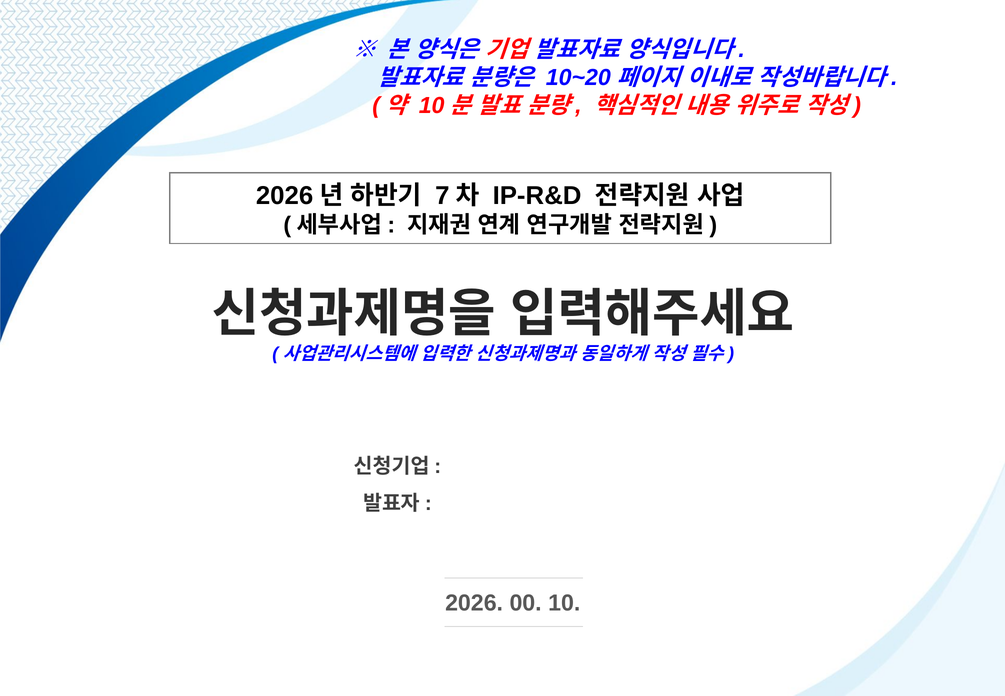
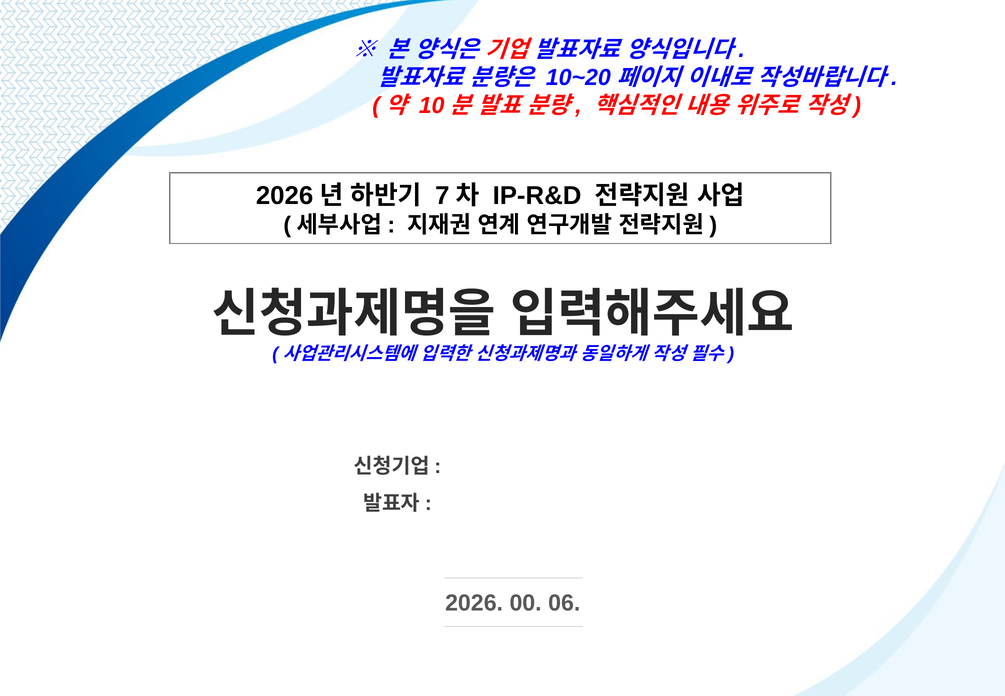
10: 10 -> 06 (564, 603)
